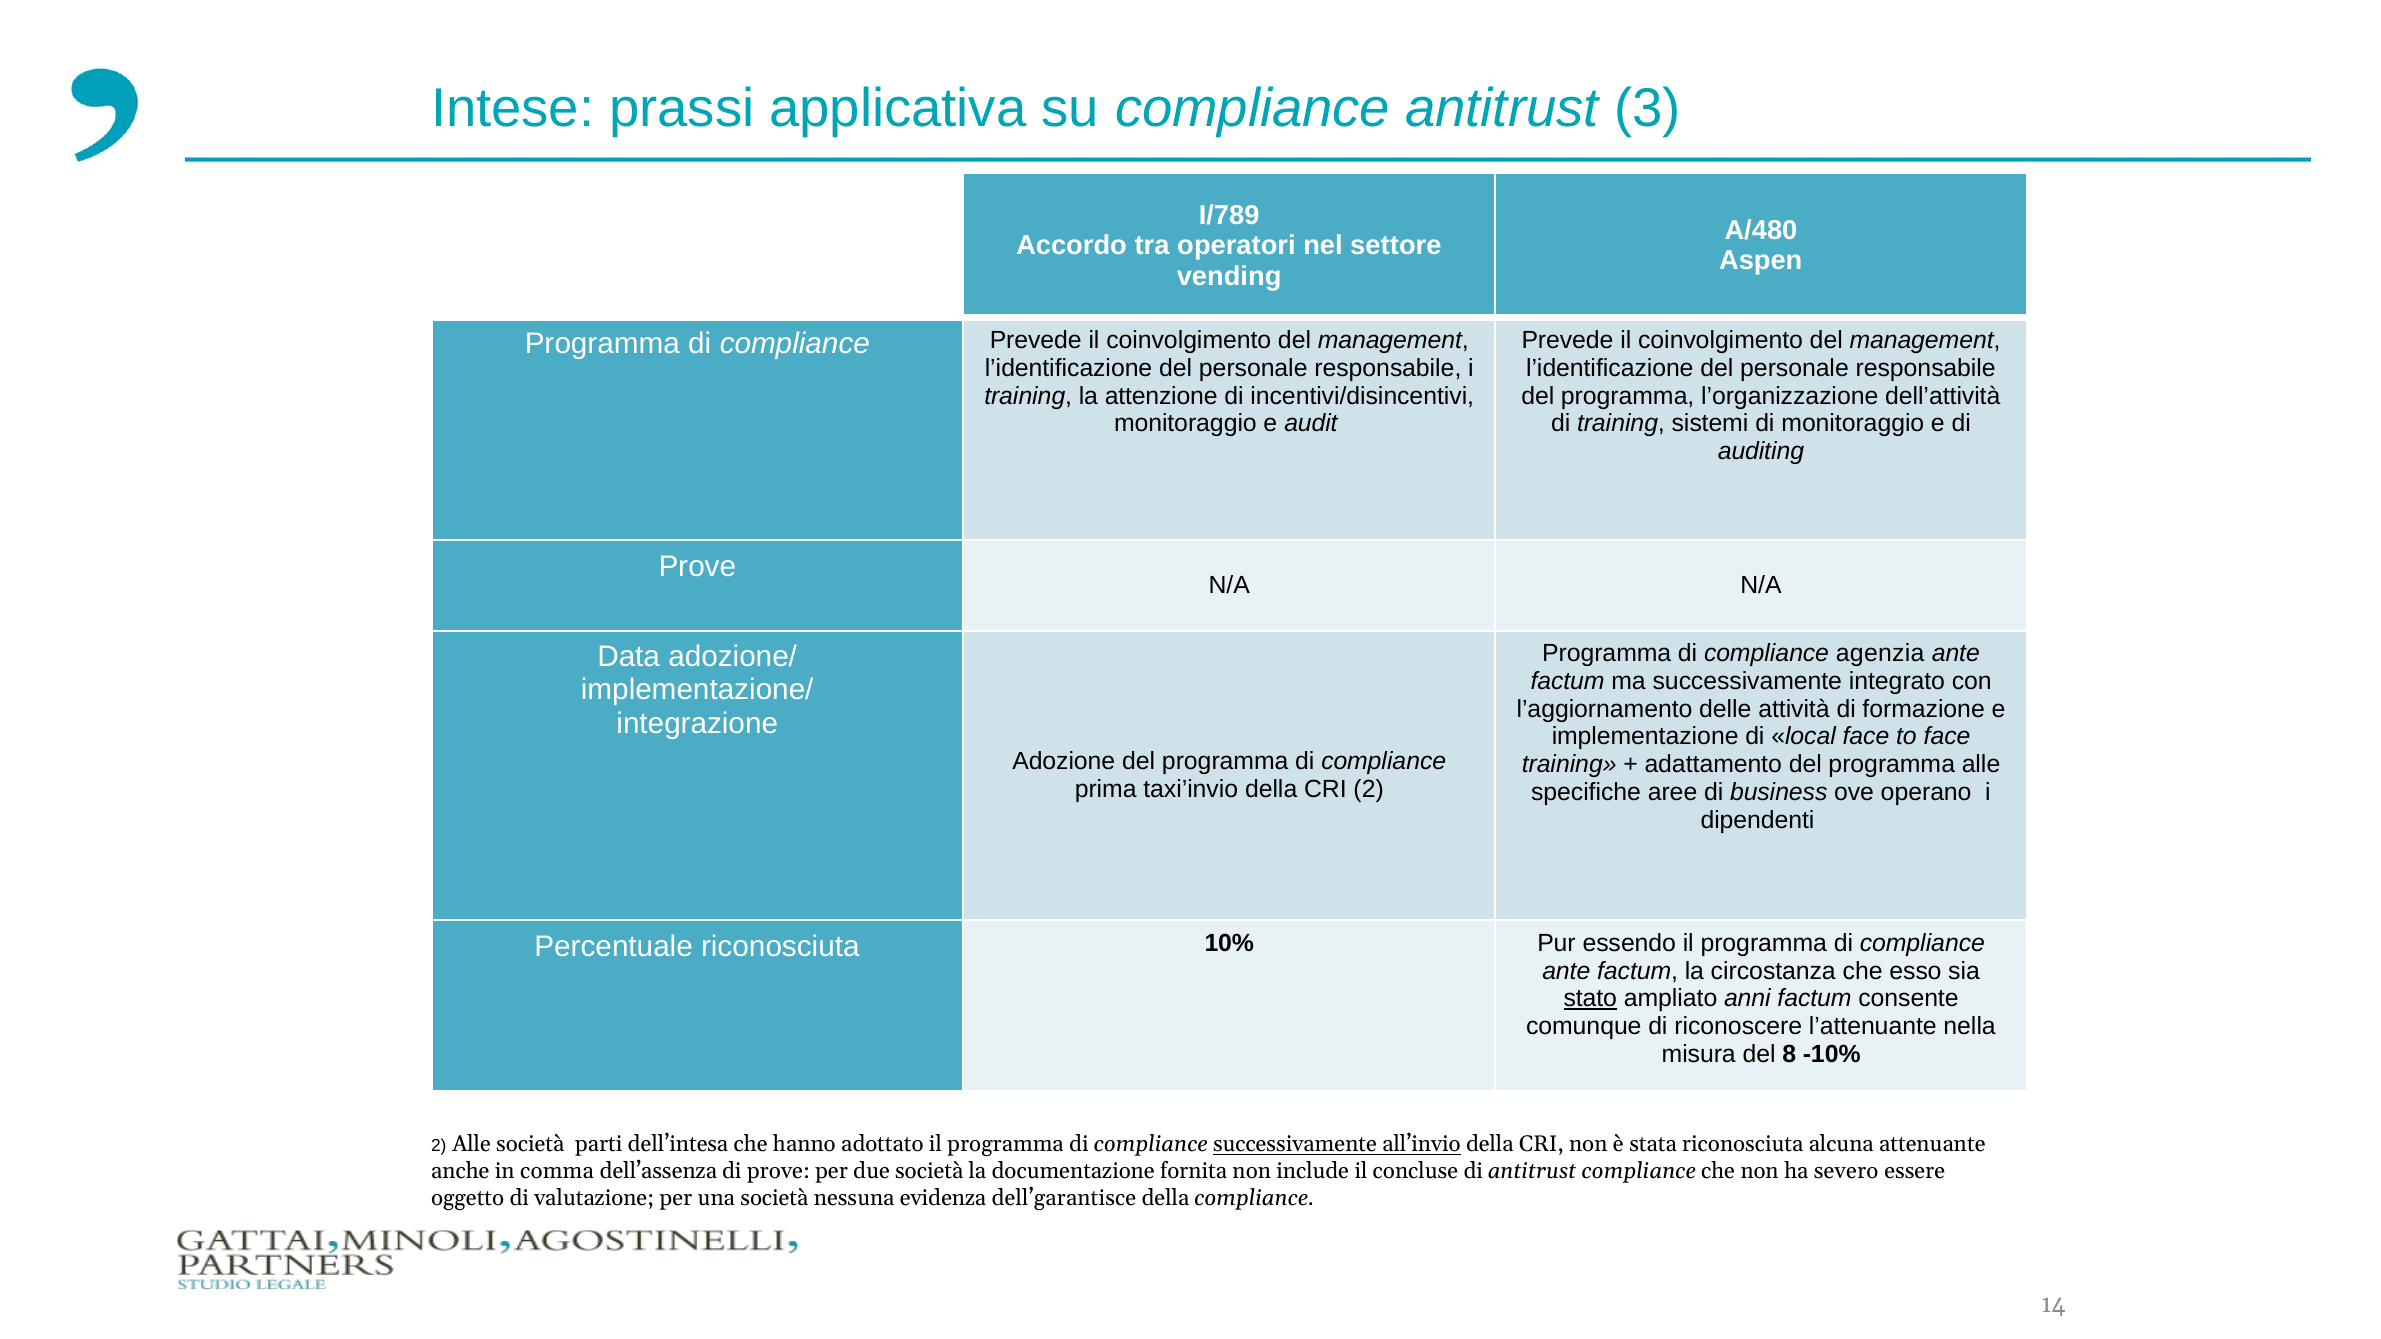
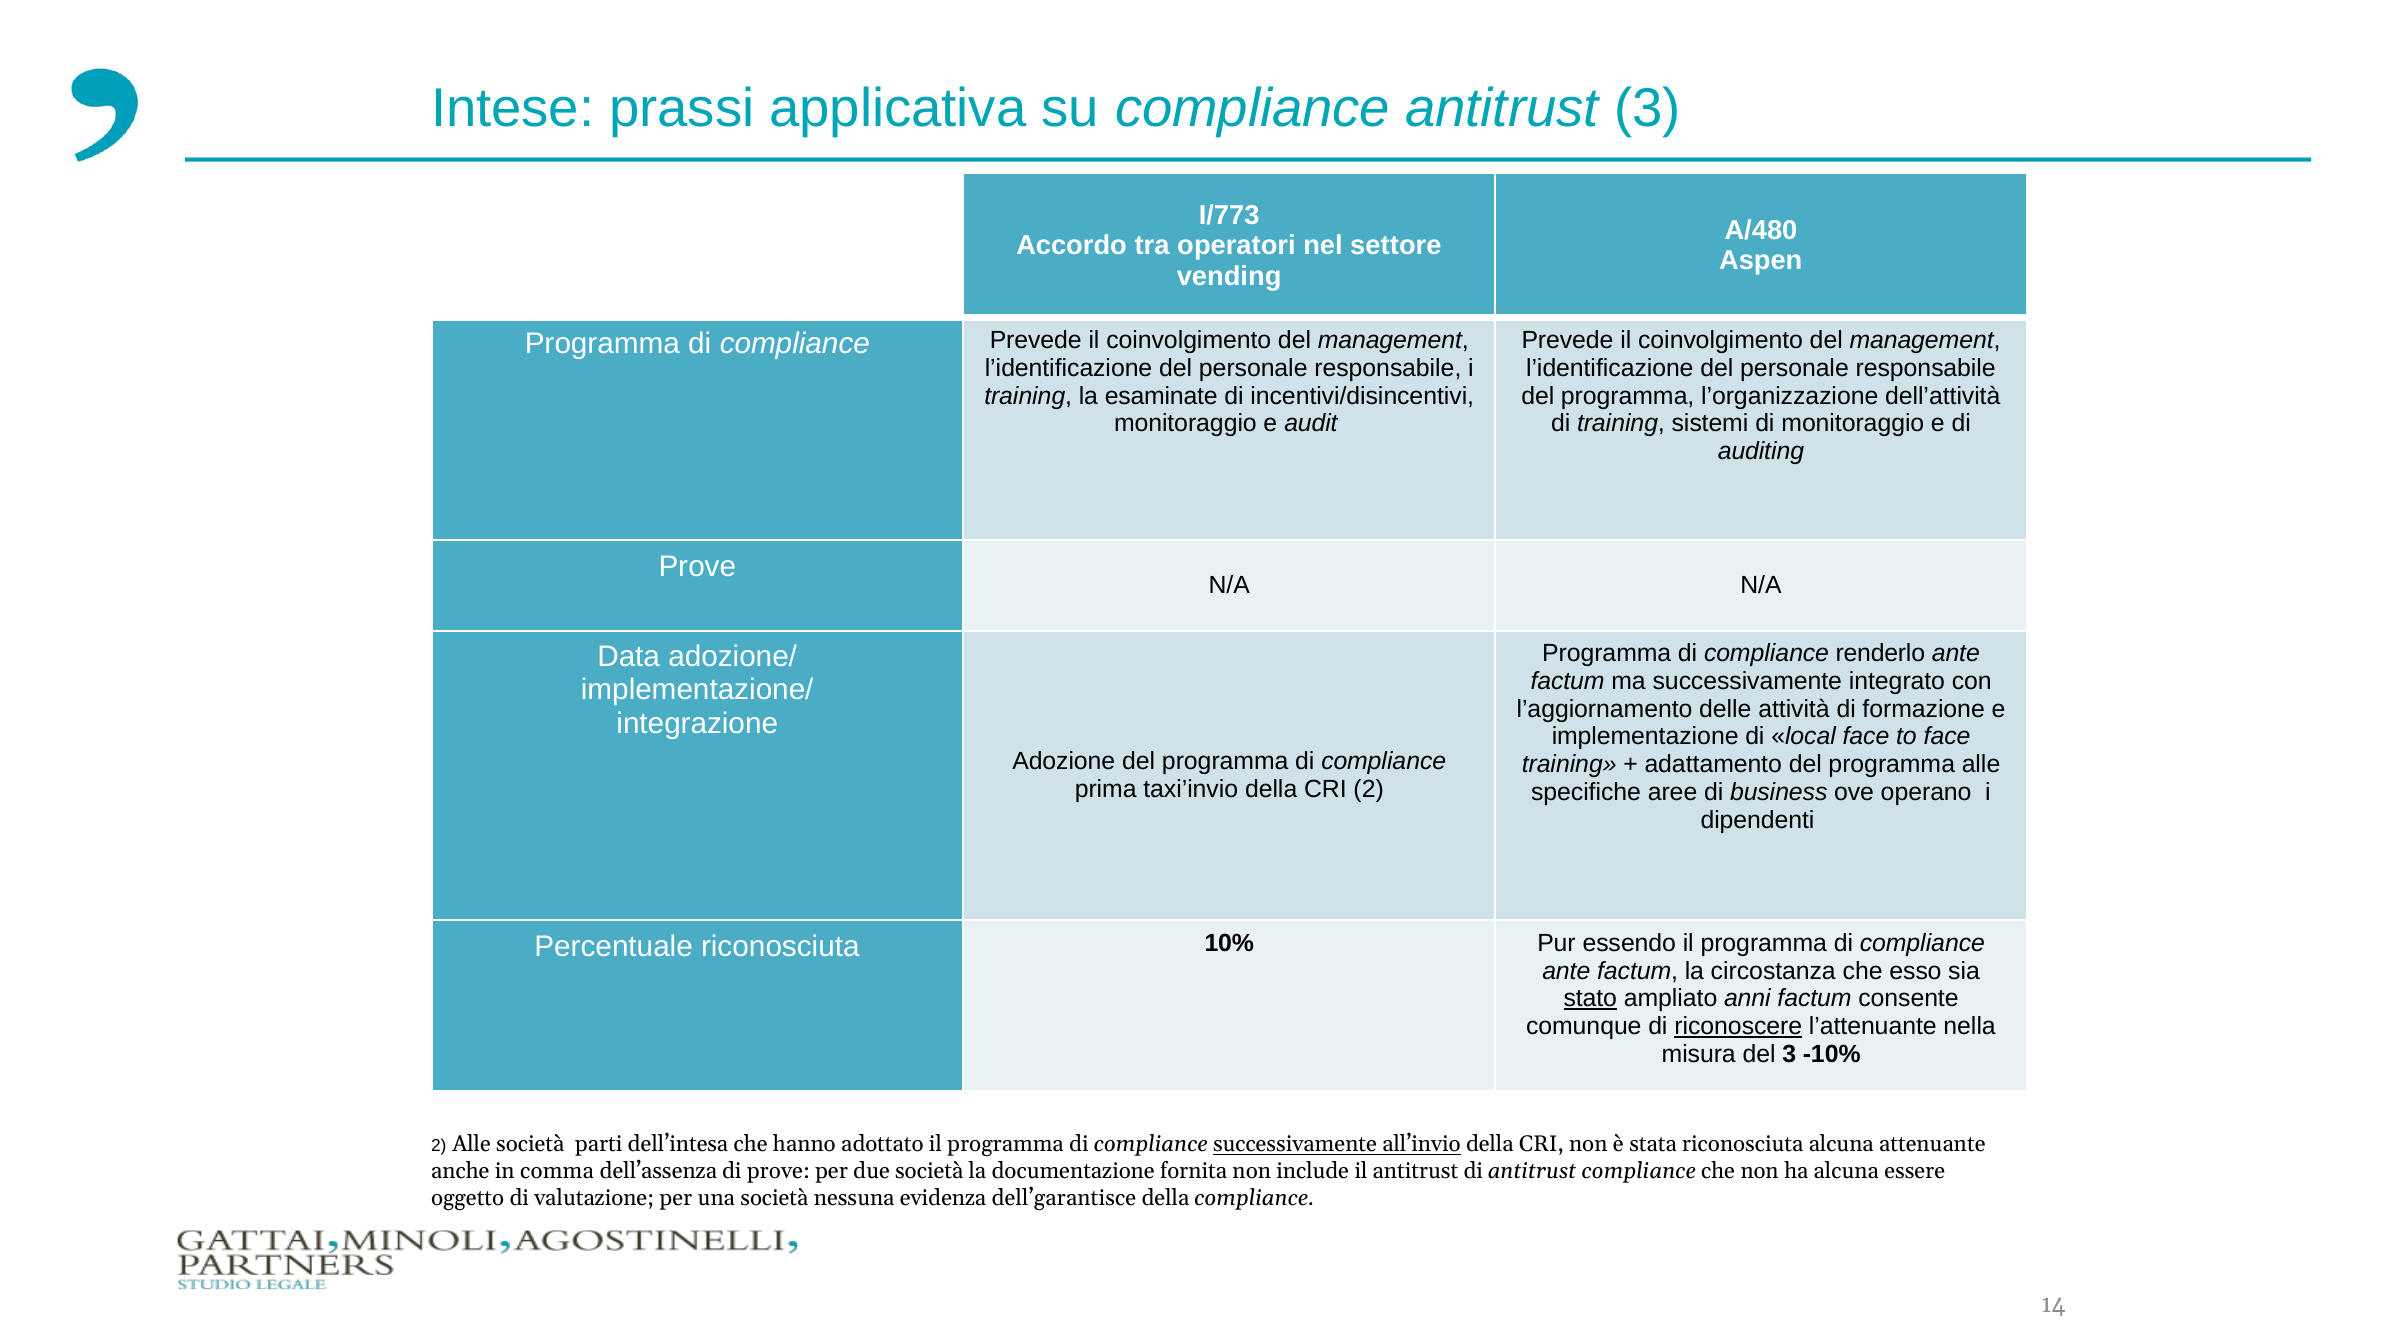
I/789: I/789 -> I/773 (1229, 215)
attenzione: attenzione -> esaminate (1161, 396)
agenzia: agenzia -> renderlo (1880, 654)
riconoscere underline: none -> present (1738, 1026)
del 8: 8 -> 3 (1789, 1054)
il concluse: concluse -> antitrust (1416, 1171)
ha severo: severo -> alcuna (1846, 1171)
